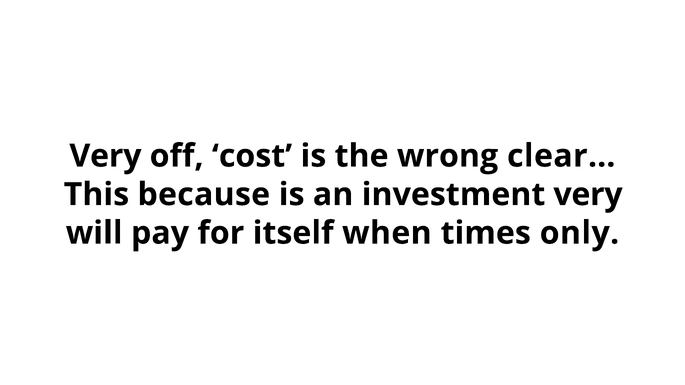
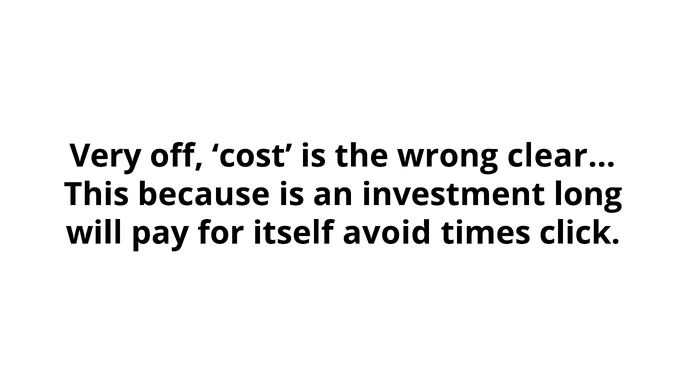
investment very: very -> long (588, 195)
when: when -> avoid (387, 233)
only: only -> click (580, 233)
